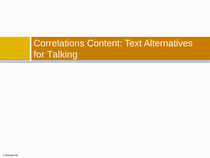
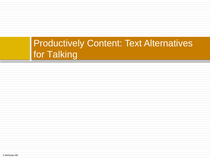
Correlations: Correlations -> Productively (59, 43)
